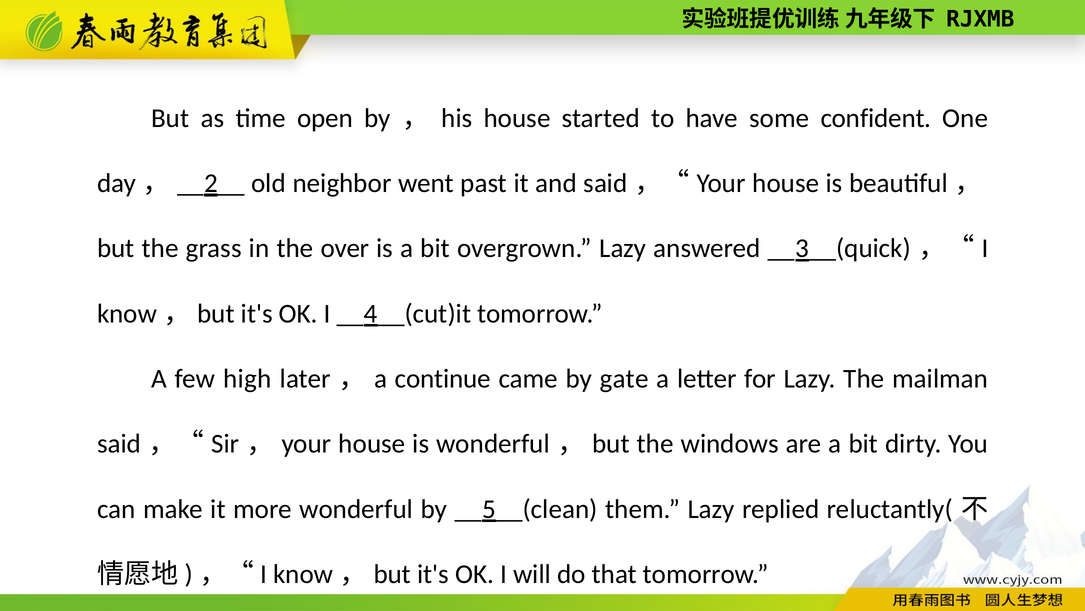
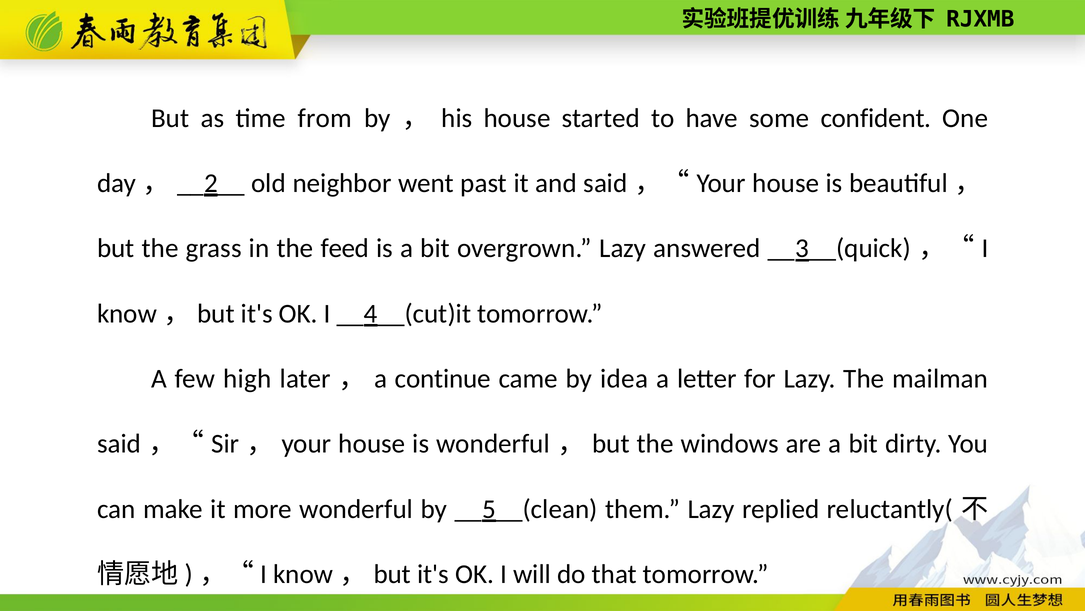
open: open -> from (325, 118)
over: over -> feed (345, 248)
gate: gate -> idea (624, 378)
